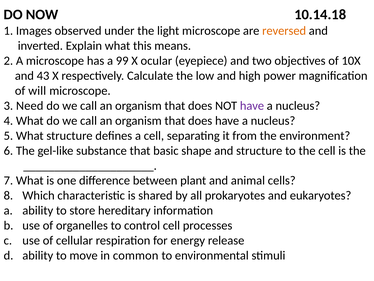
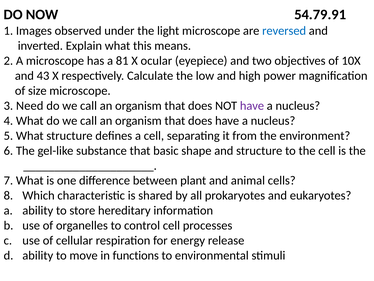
10.14.18: 10.14.18 -> 54.79.91 (320, 15)
reversed colour: orange -> blue (284, 31)
99: 99 -> 81 (122, 61)
will: will -> size (37, 91)
common: common -> functions (136, 255)
